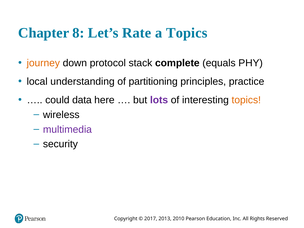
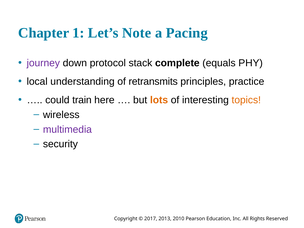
8: 8 -> 1 (78, 33)
Rate: Rate -> Note (137, 33)
a Topics: Topics -> Pacing (187, 33)
journey colour: orange -> purple (43, 63)
partitioning: partitioning -> retransmits (153, 82)
data: data -> train (82, 100)
lots colour: purple -> orange (159, 100)
